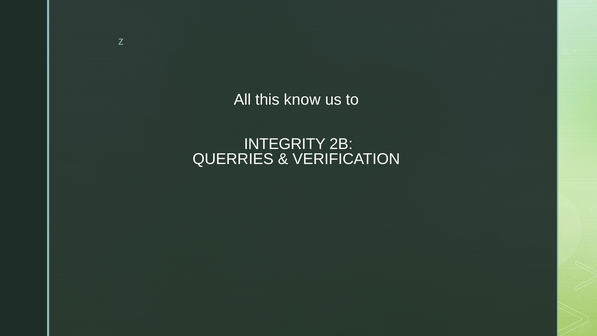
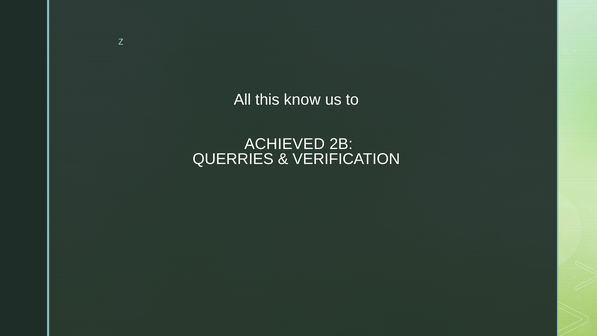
INTEGRITY: INTEGRITY -> ACHIEVED (285, 144)
